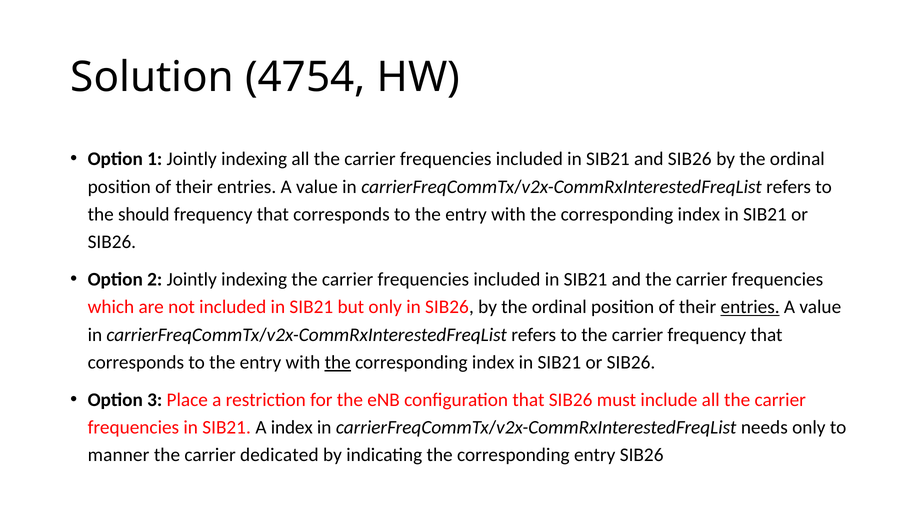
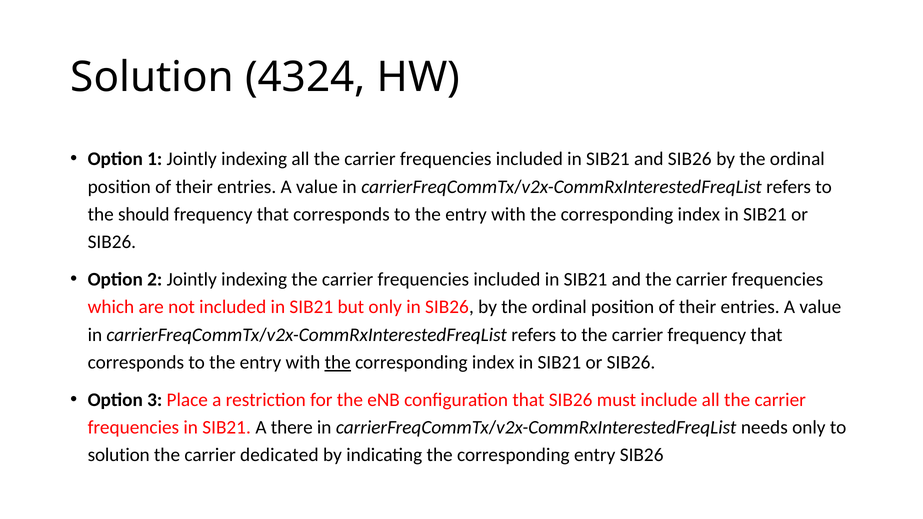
4754: 4754 -> 4324 (305, 78)
entries underline: present -> none (750, 307)
A index: index -> there (292, 428)
manner: manner -> solution (119, 455)
